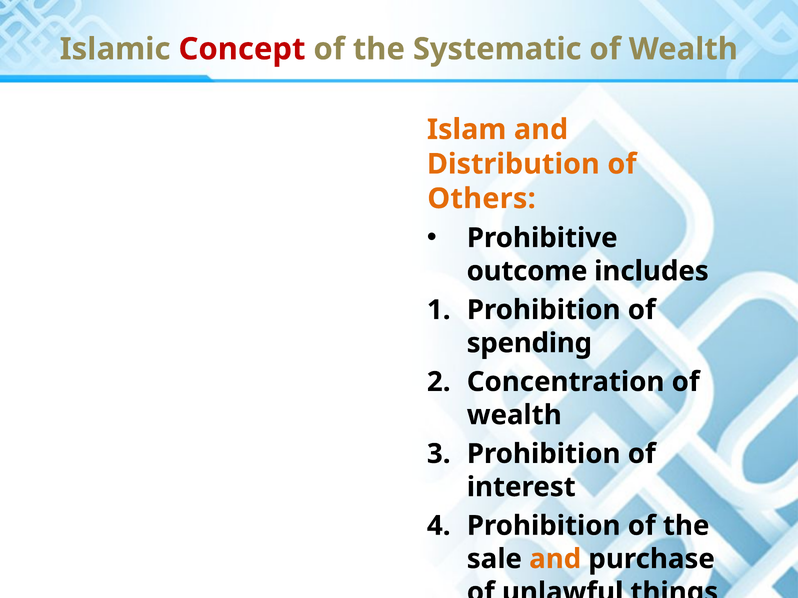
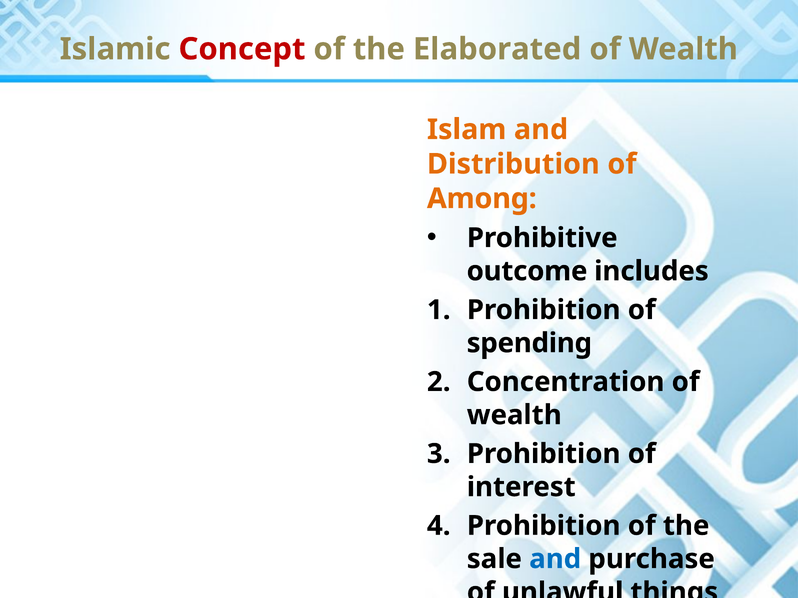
Systematic: Systematic -> Elaborated (497, 49)
Others: Others -> Among (482, 199)
and colour: orange -> blue (555, 559)
